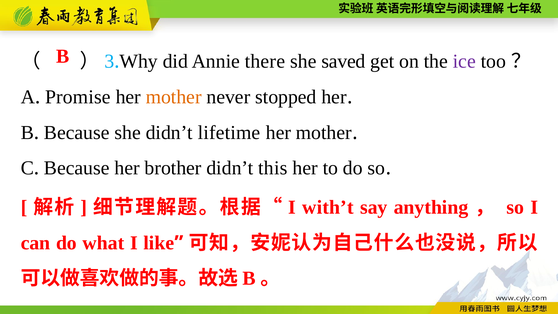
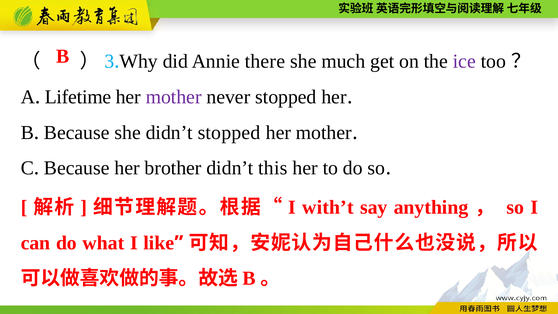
saved: saved -> much (343, 61)
Promise: Promise -> Lifetime (78, 97)
mother colour: orange -> purple (174, 97)
didn’t lifetime: lifetime -> stopped (229, 132)
